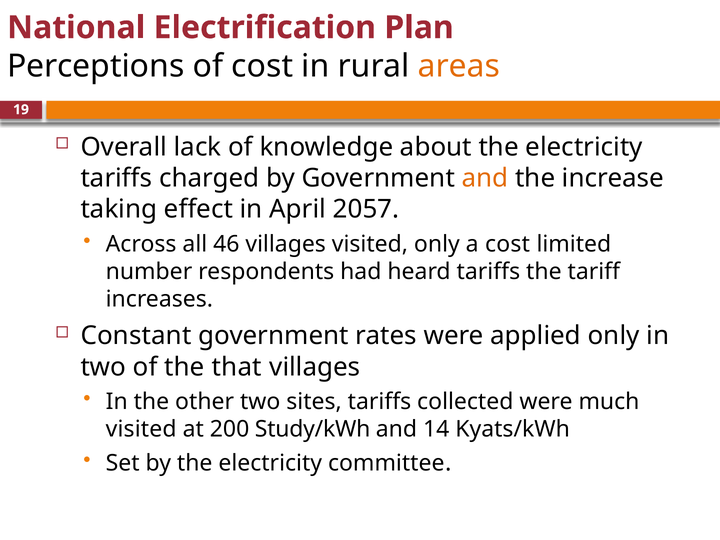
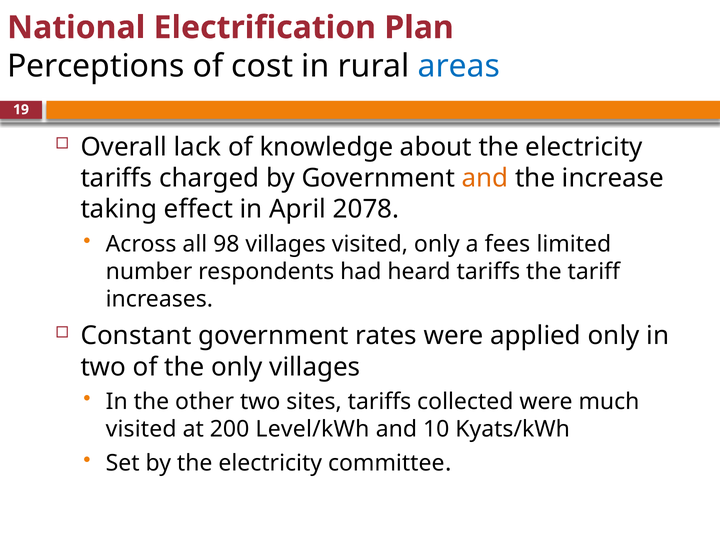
areas colour: orange -> blue (459, 66)
2057: 2057 -> 2078 (366, 209)
46: 46 -> 98 (226, 244)
a cost: cost -> fees (507, 244)
the that: that -> only (237, 367)
Study/kWh: Study/kWh -> Level/kWh (312, 429)
14: 14 -> 10 (436, 429)
